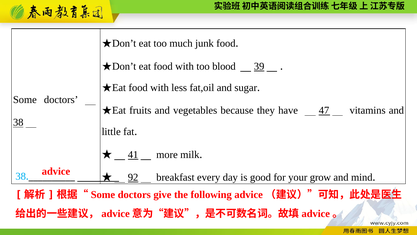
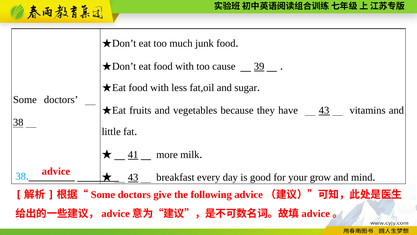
blood: blood -> cause (224, 66)
have 47: 47 -> 43 (324, 110)
92: 92 -> 43 (133, 177)
